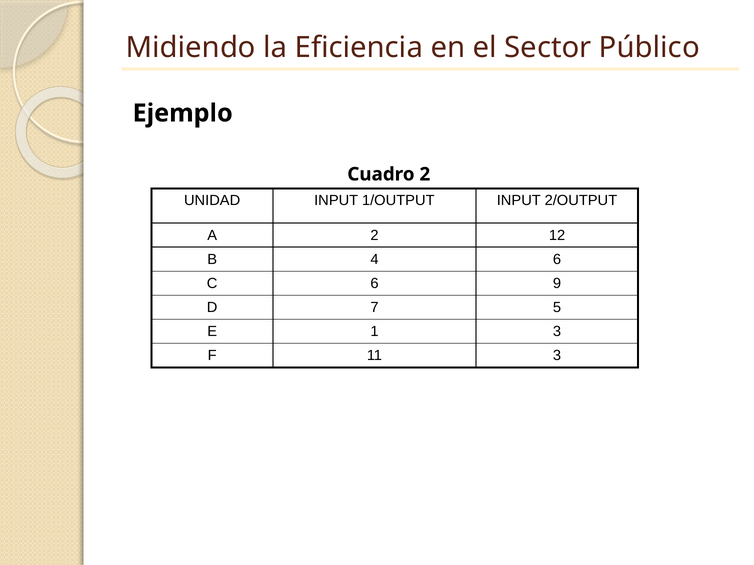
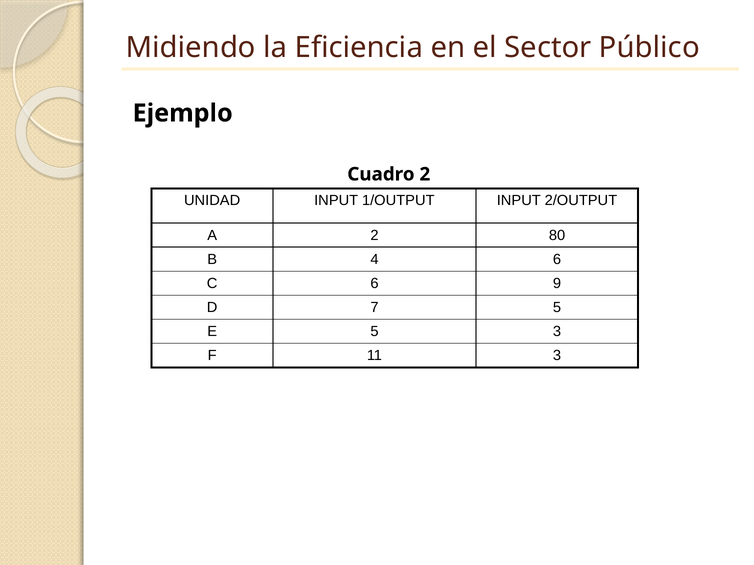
12: 12 -> 80 (557, 236)
E 1: 1 -> 5 (374, 332)
